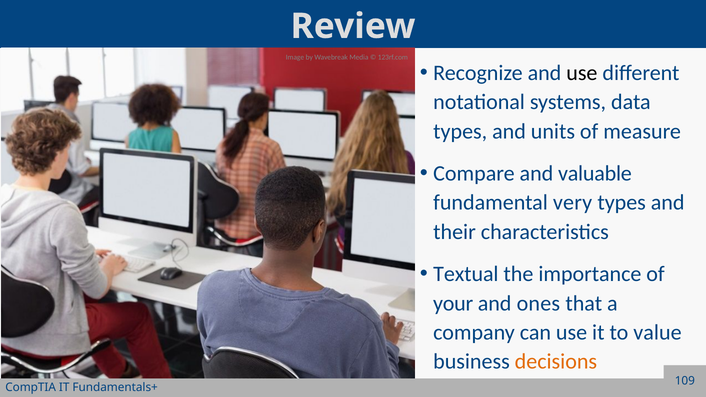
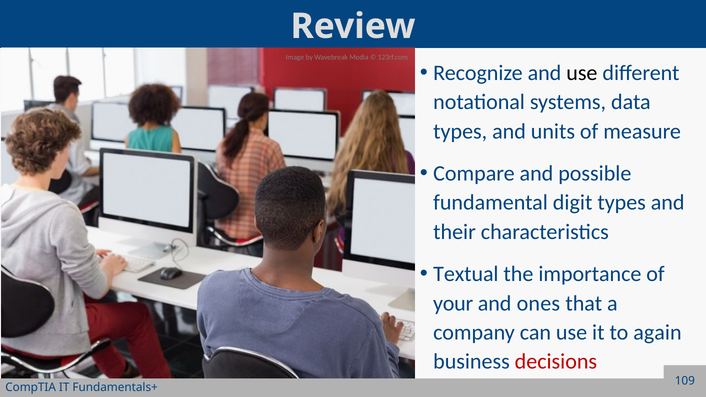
valuable: valuable -> possible (595, 174)
very: very -> digit (573, 203)
value: value -> again (657, 332)
decisions colour: orange -> red (556, 362)
